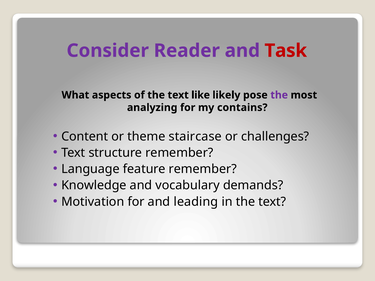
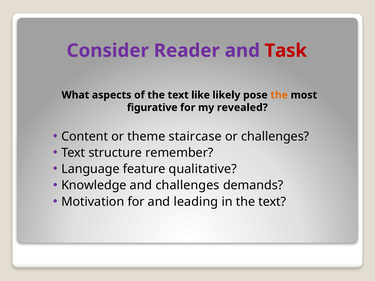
the colour: purple -> orange (279, 95)
analyzing: analyzing -> figurative (152, 108)
contains: contains -> revealed (242, 108)
feature remember: remember -> qualitative (203, 169)
and vocabulary: vocabulary -> challenges (188, 186)
